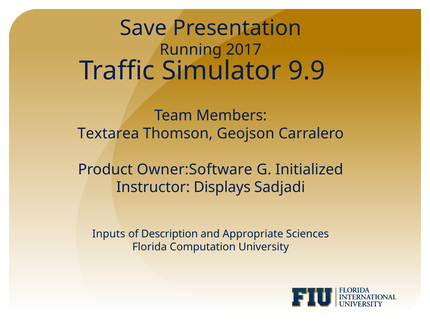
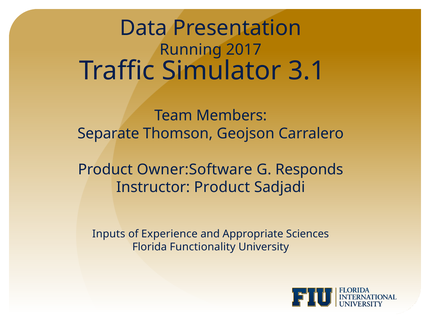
Save: Save -> Data (143, 28)
9.9: 9.9 -> 3.1 (307, 71)
Textarea: Textarea -> Separate (108, 133)
Initialized: Initialized -> Responds (309, 169)
Instructor Displays: Displays -> Product (222, 187)
Description: Description -> Experience (169, 234)
Computation: Computation -> Functionality (203, 247)
